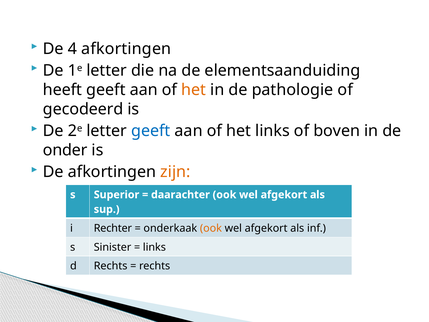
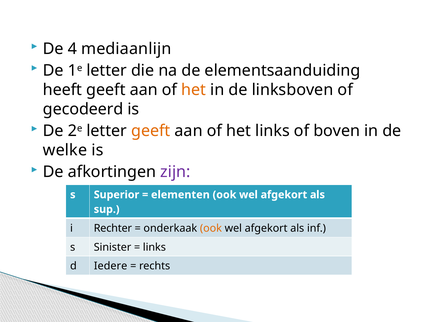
4 afkortingen: afkortingen -> mediaanlijn (126, 49)
pathologie: pathologie -> linksboven (293, 90)
geeft colour: blue -> orange (151, 131)
onder: onder -> welke (65, 150)
zijn colour: orange -> purple (175, 172)
daarachter: daarachter -> elementen (180, 195)
d Rechts: Rechts -> Iedere (111, 266)
